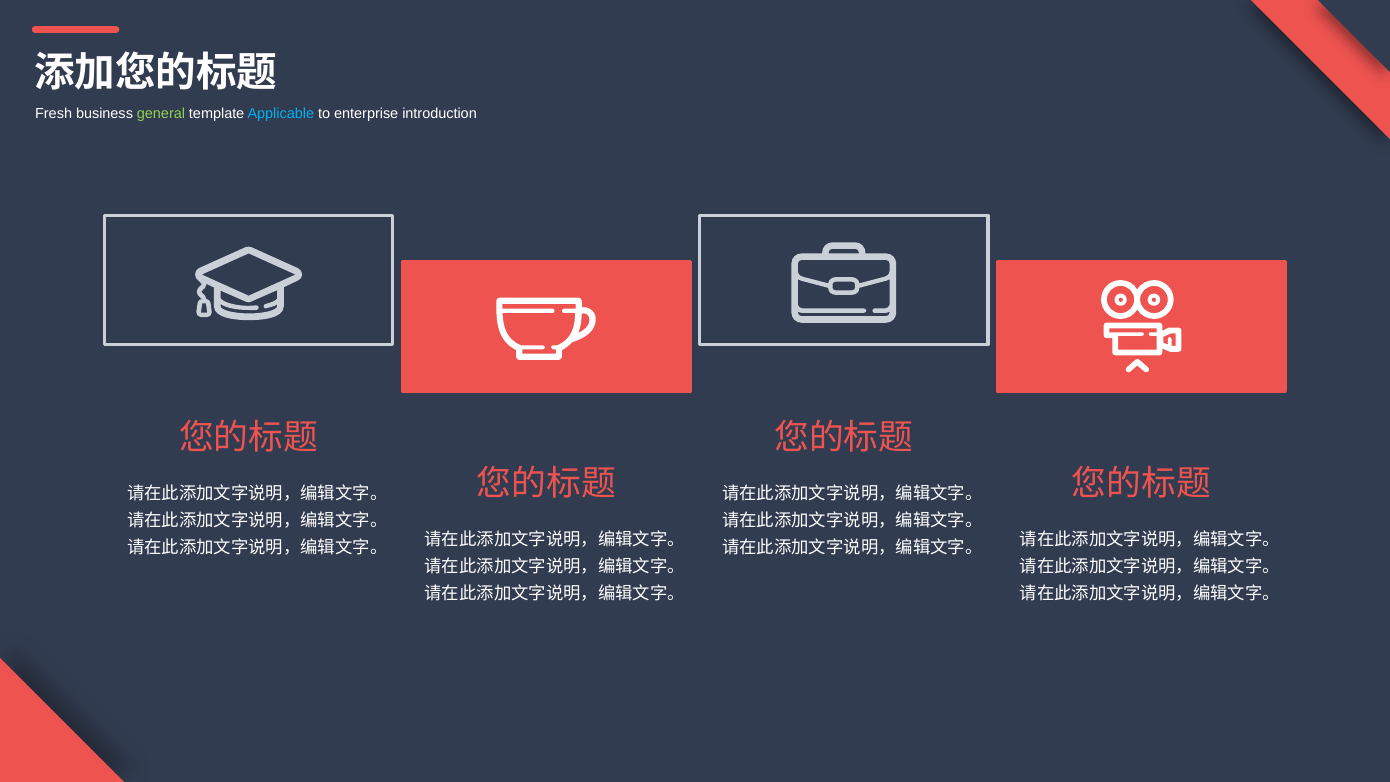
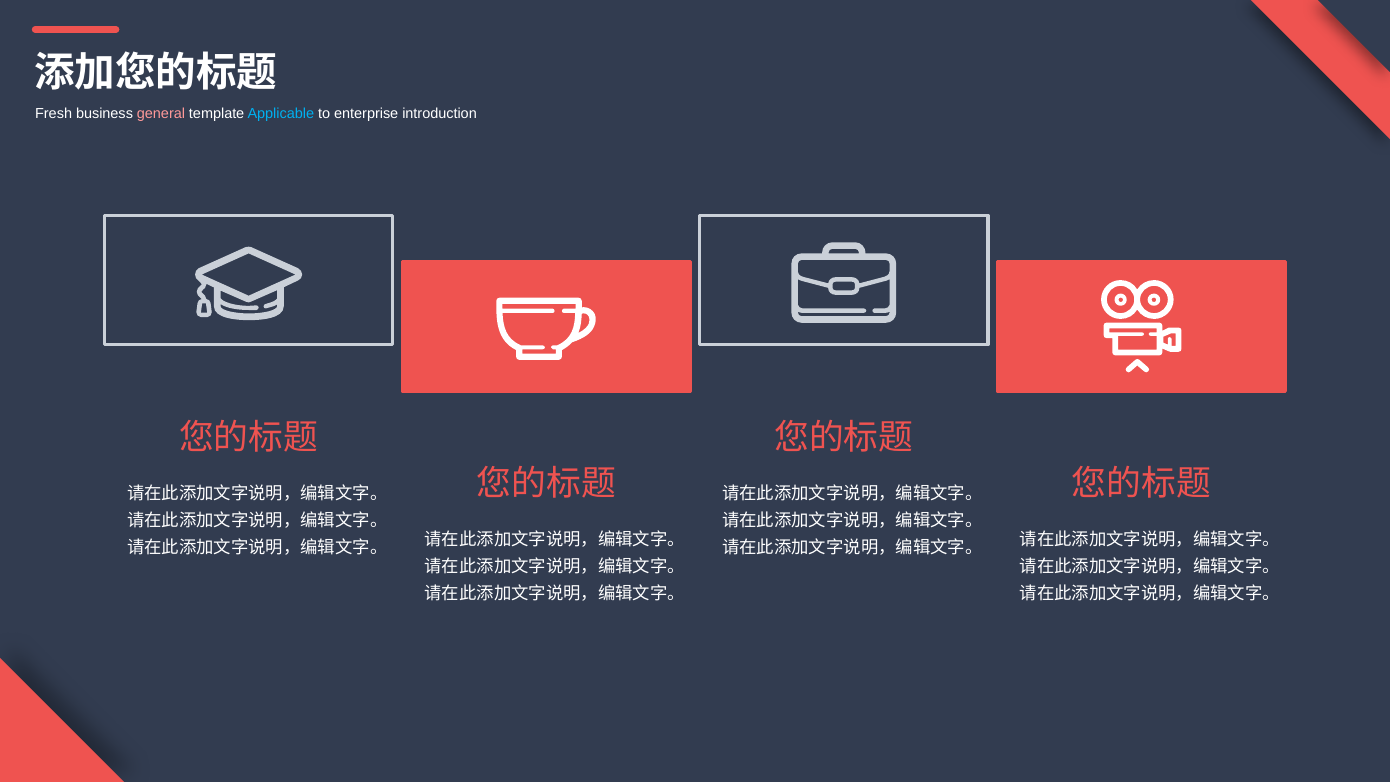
general colour: light green -> pink (161, 114)
